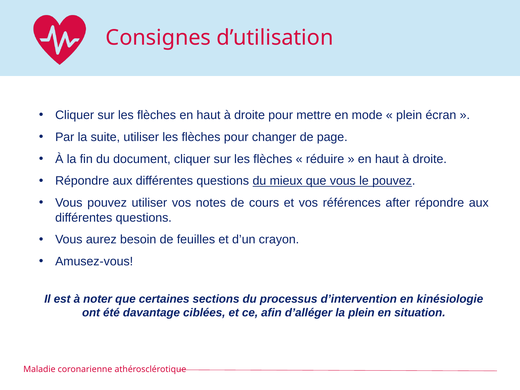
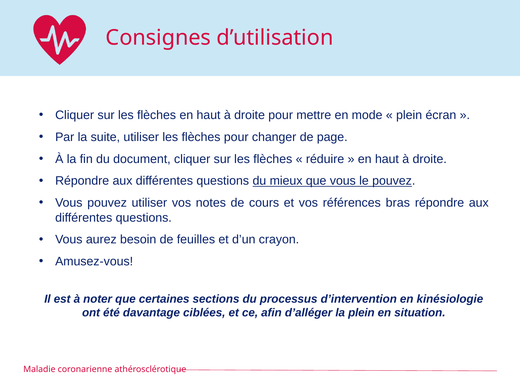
after: after -> bras (398, 203)
